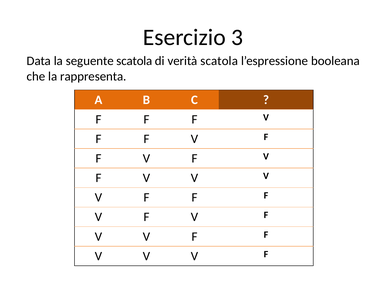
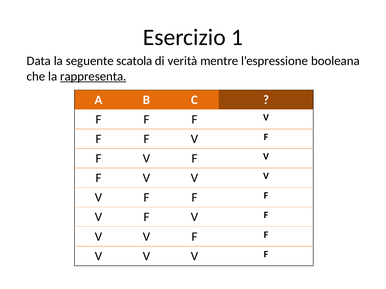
3: 3 -> 1 (237, 37)
verità scatola: scatola -> mentre (219, 61)
rappresenta underline: none -> present (93, 77)
